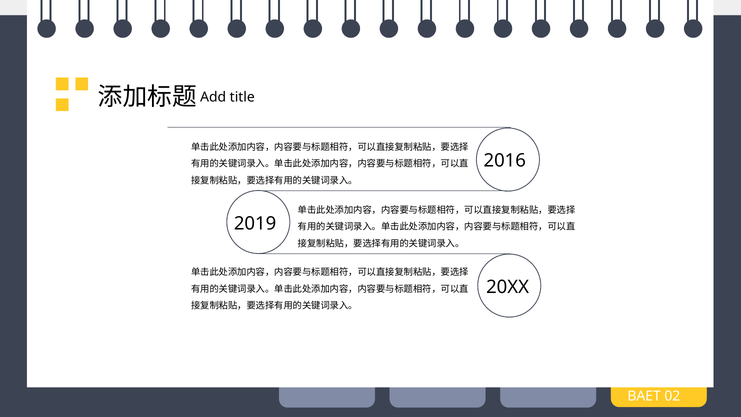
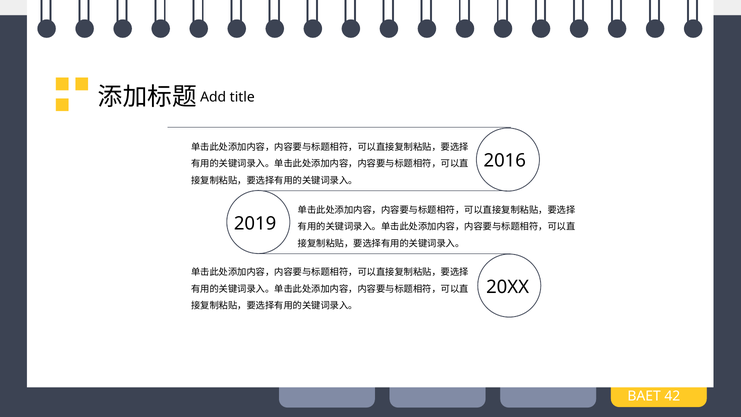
02: 02 -> 42 (672, 396)
